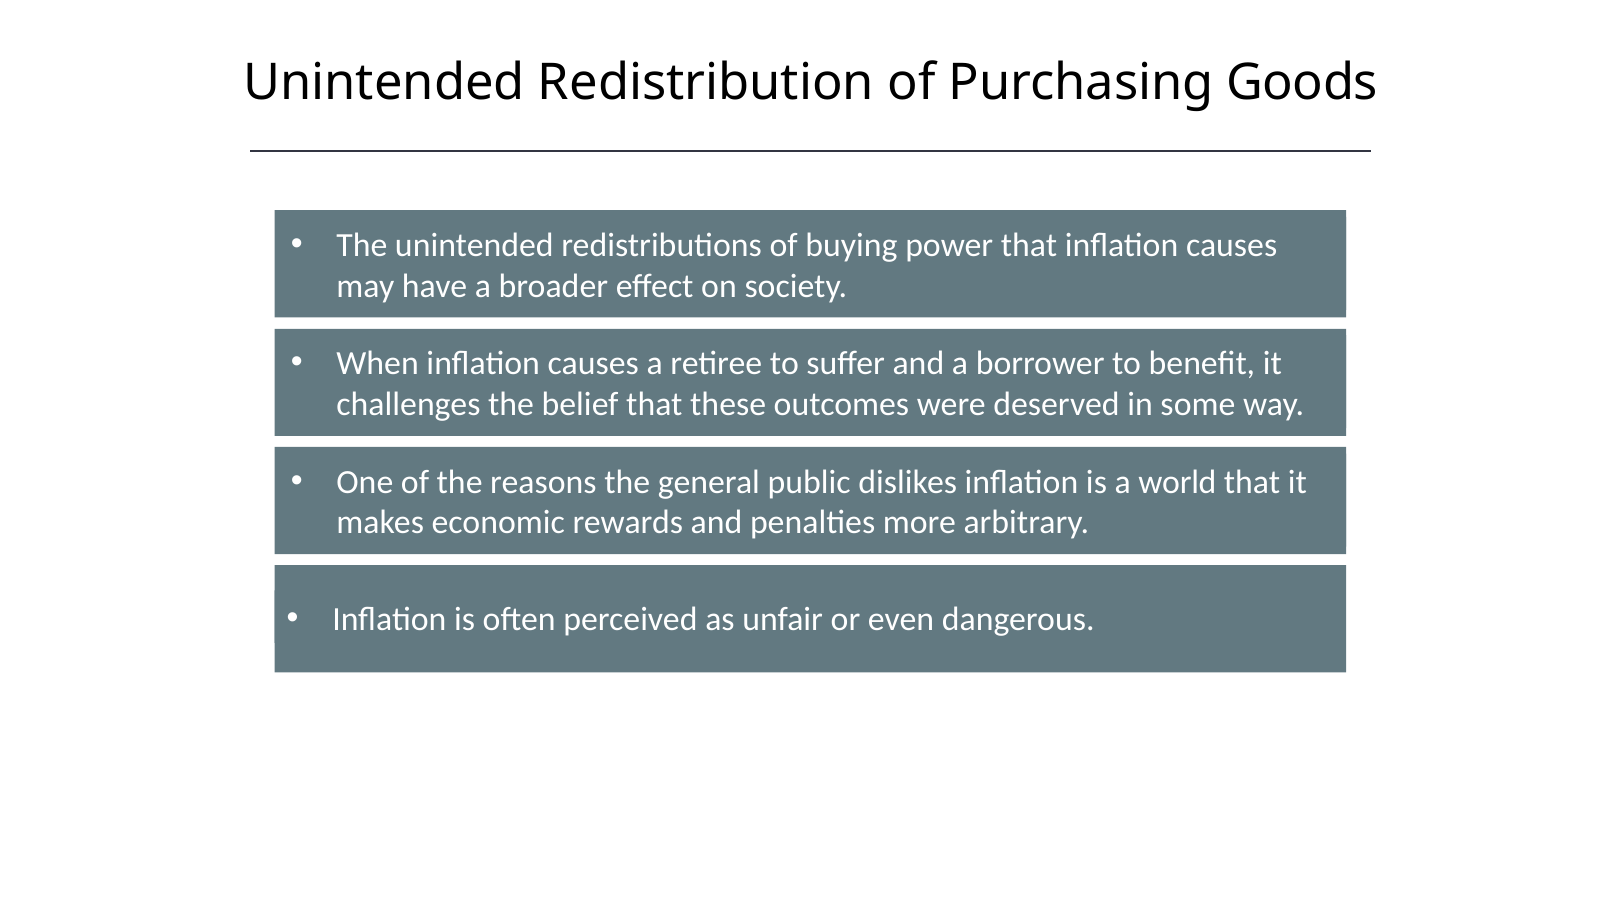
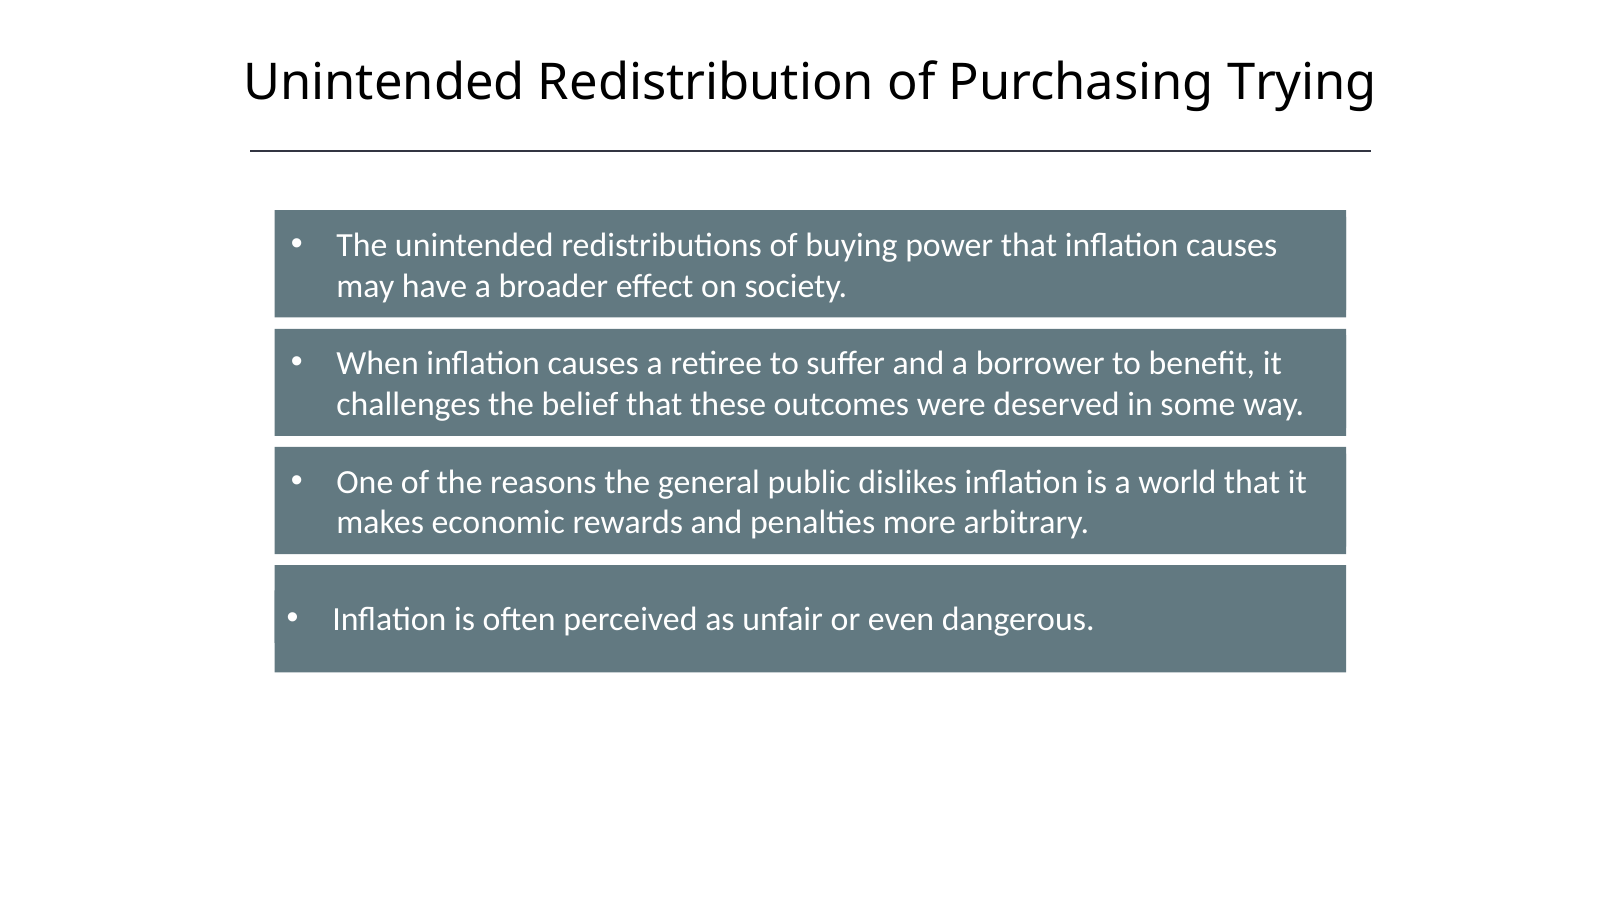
Goods: Goods -> Trying (1302, 83)
